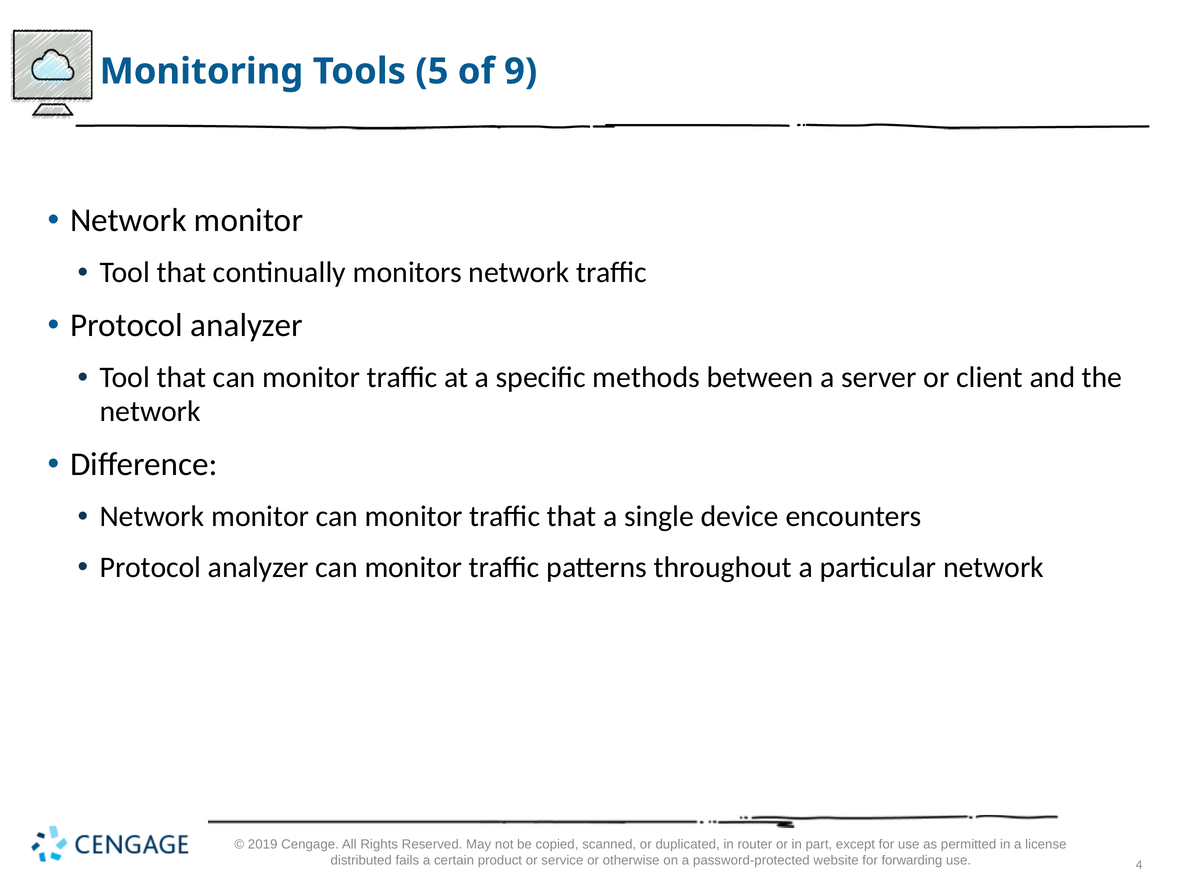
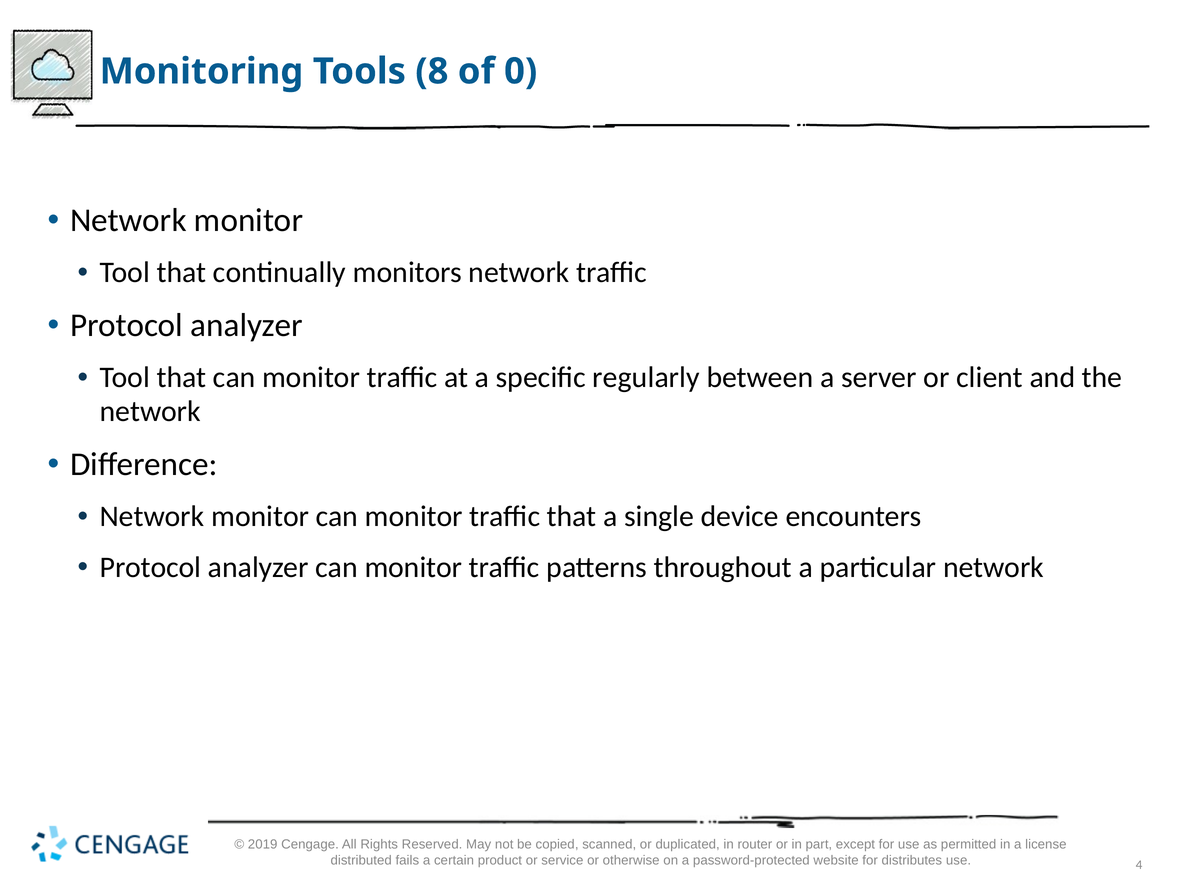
5: 5 -> 8 (432, 71)
9: 9 -> 0 (521, 71)
methods: methods -> regularly (646, 378)
forwarding: forwarding -> distributes (912, 861)
